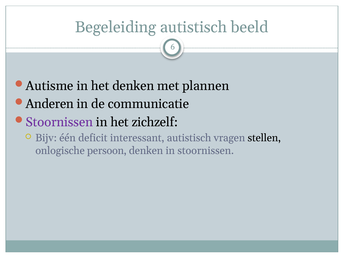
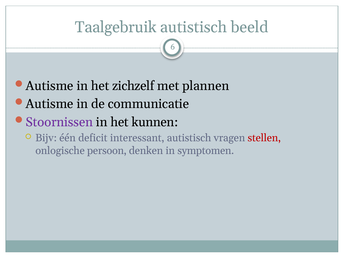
Begeleiding: Begeleiding -> Taalgebruik (116, 27)
het denken: denken -> zichzelf (133, 86)
Anderen: Anderen -> Autisme (50, 104)
zichzelf: zichzelf -> kunnen (155, 122)
stellen colour: black -> red (264, 138)
in stoornissen: stoornissen -> symptomen (206, 151)
